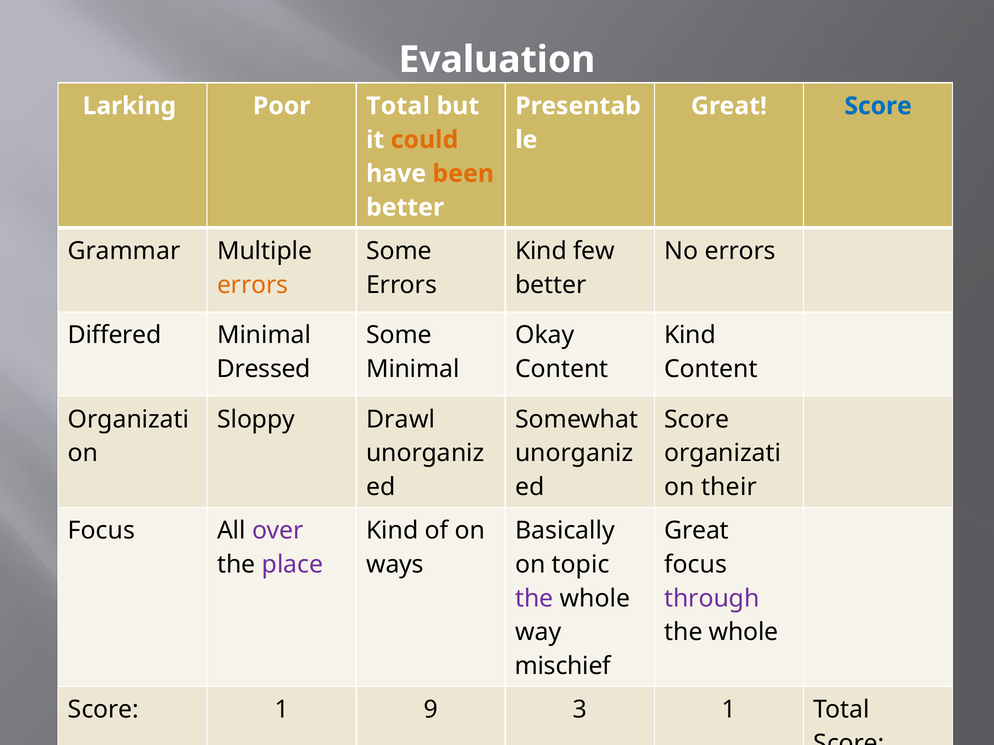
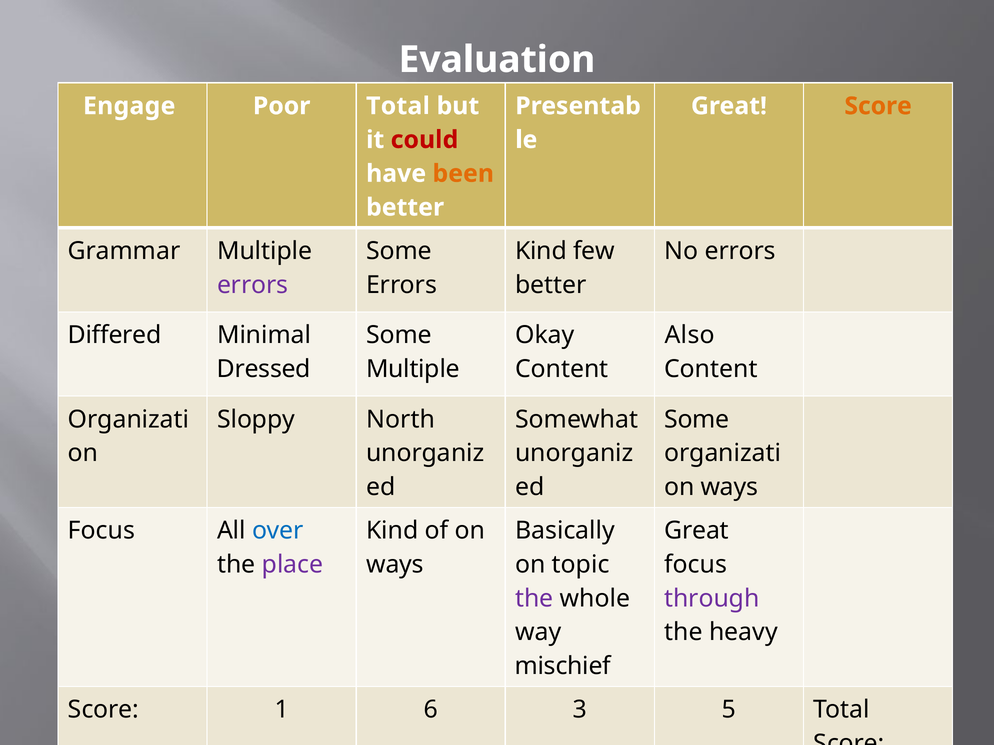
Larking: Larking -> Engage (129, 106)
Score colour: blue -> orange (878, 106)
could colour: orange -> red (424, 140)
errors colour: orange -> purple (253, 285)
Kind: Kind -> Also (690, 336)
Minimal: Minimal -> Multiple (413, 369)
Drawl: Drawl -> North (401, 420)
Score: Score -> Some (697, 420)
their: their -> ways (729, 487)
over colour: purple -> blue (278, 531)
whole: whole -> heavy (743, 633)
9: 9 -> 6 (431, 710)
3 1: 1 -> 5 (729, 710)
